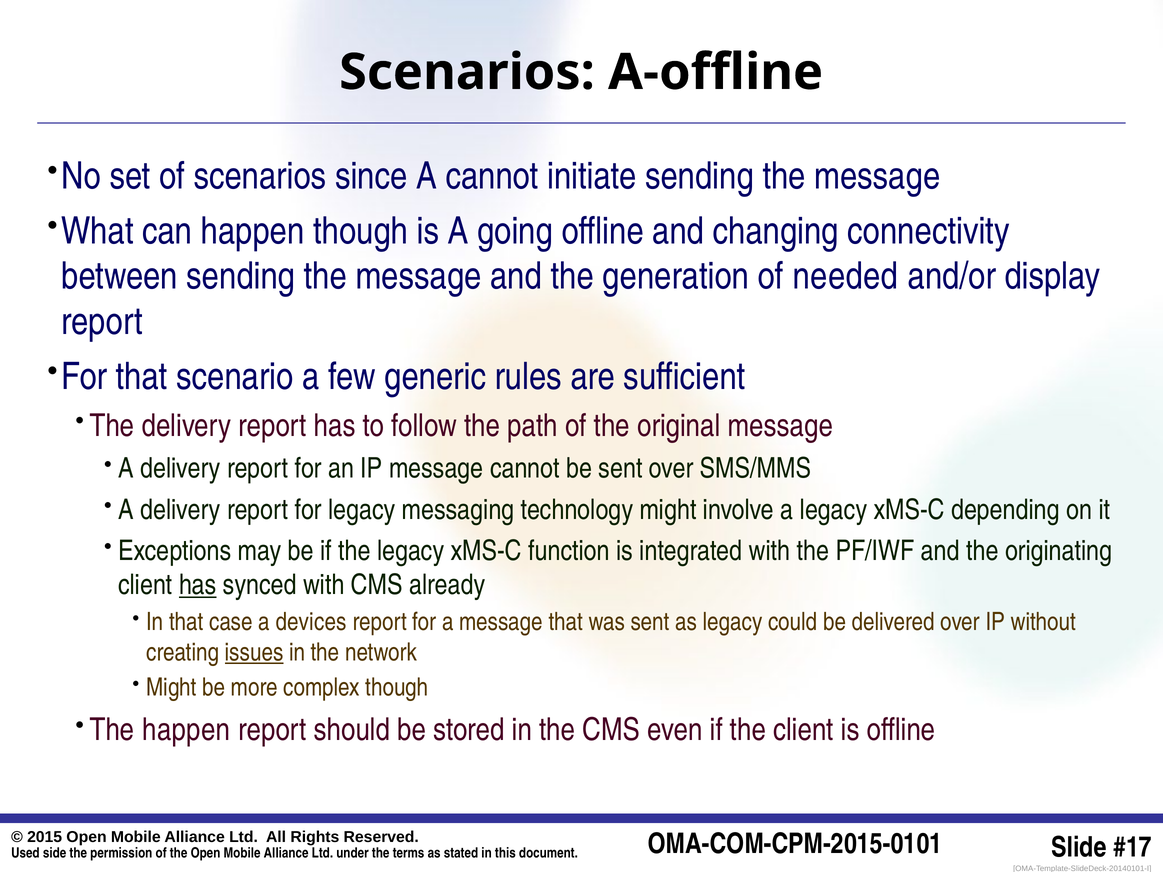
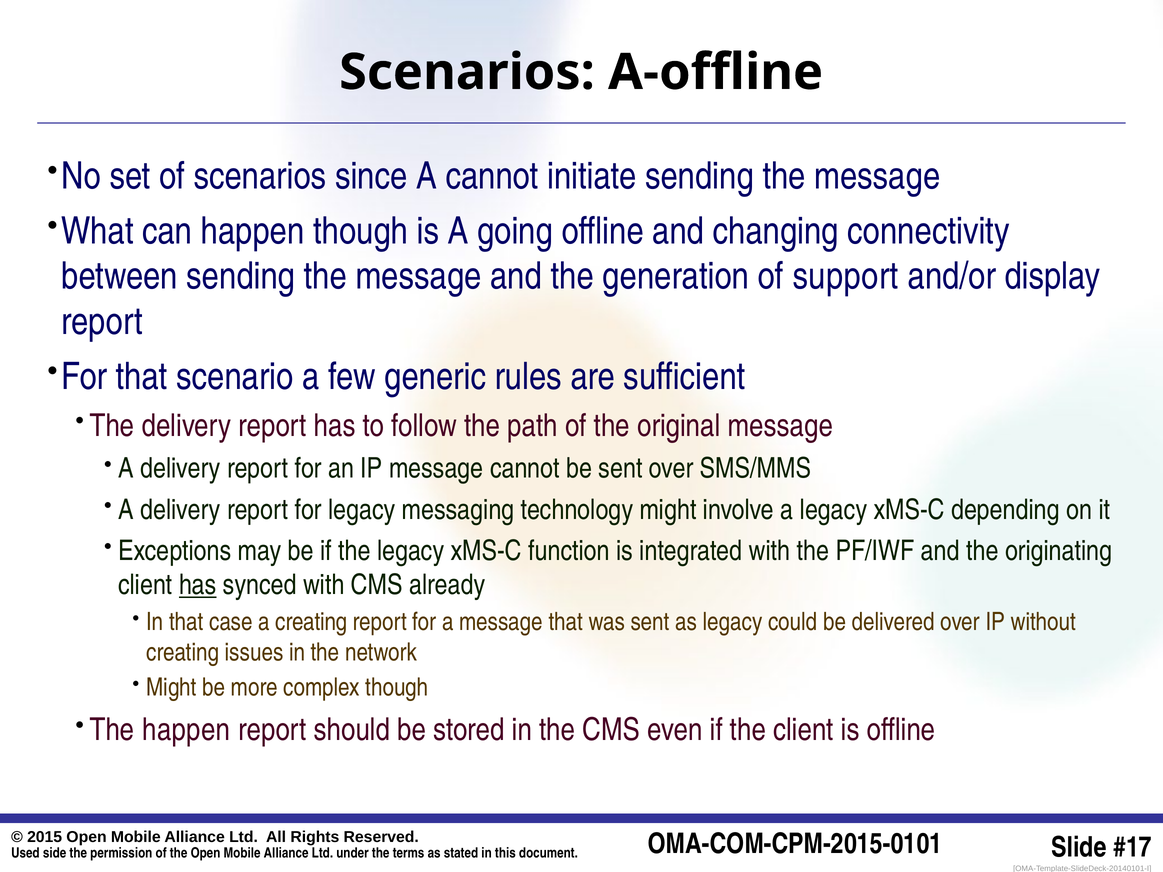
needed: needed -> support (846, 277)
a devices: devices -> creating (311, 622)
issues underline: present -> none (254, 653)
